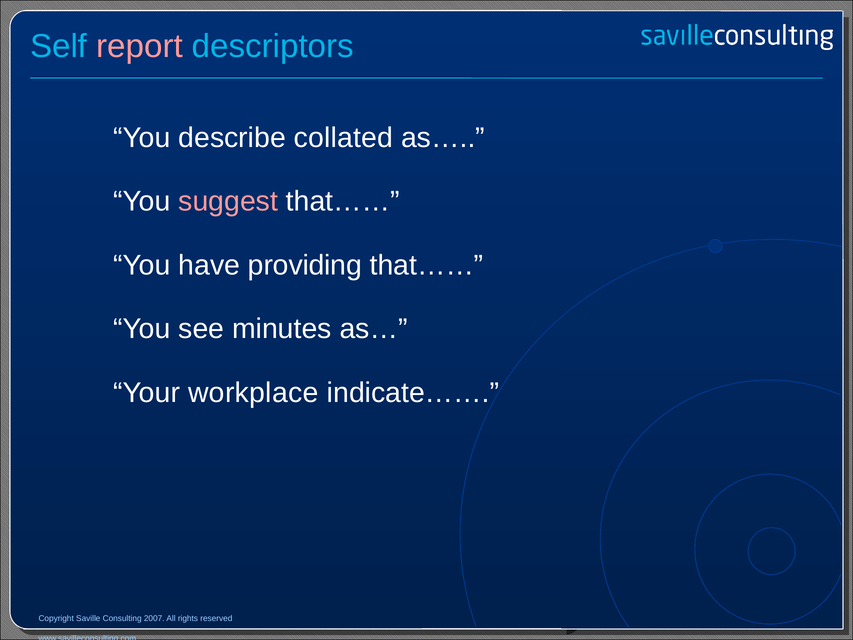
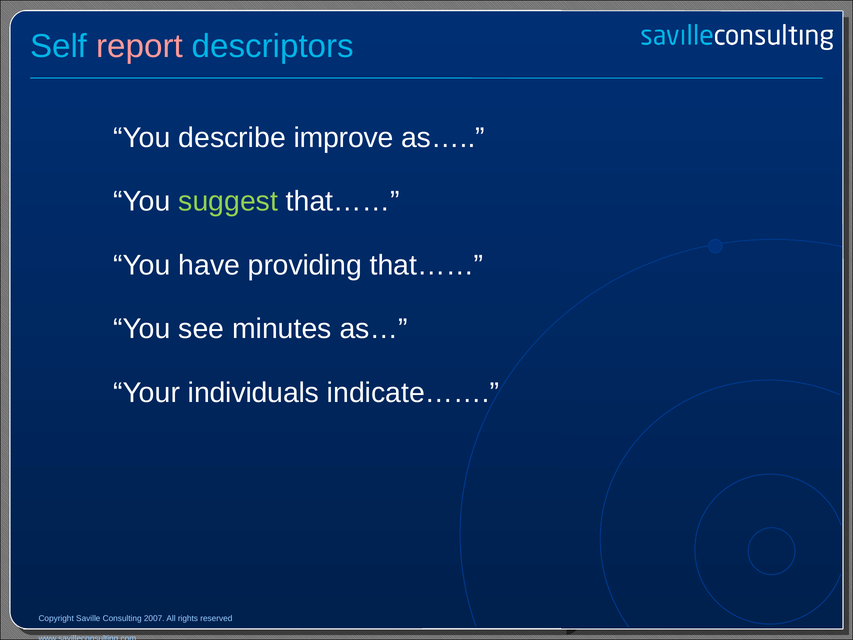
collated: collated -> improve (344, 138)
suggest colour: pink -> light green (228, 202)
workplace: workplace -> individuals (254, 393)
